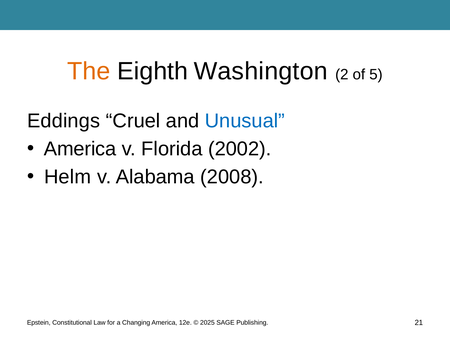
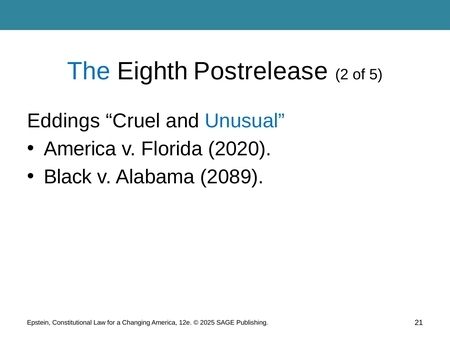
The colour: orange -> blue (89, 71)
Washington: Washington -> Postrelease (261, 71)
2002: 2002 -> 2020 (240, 149)
Helm: Helm -> Black (68, 177)
2008: 2008 -> 2089 (232, 177)
